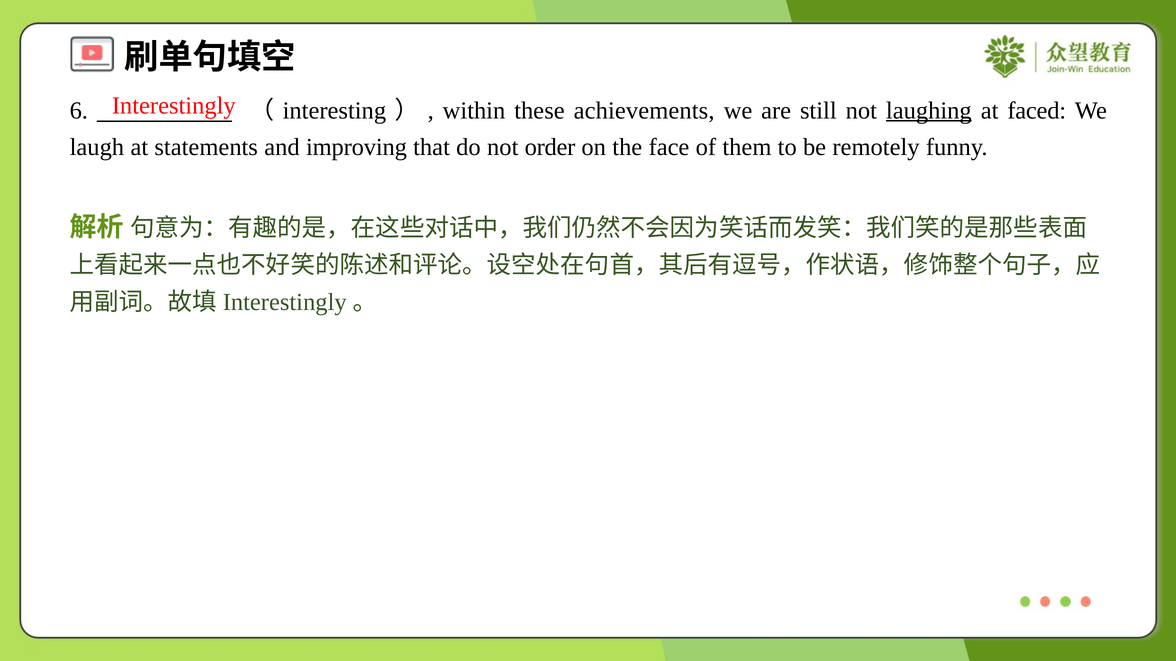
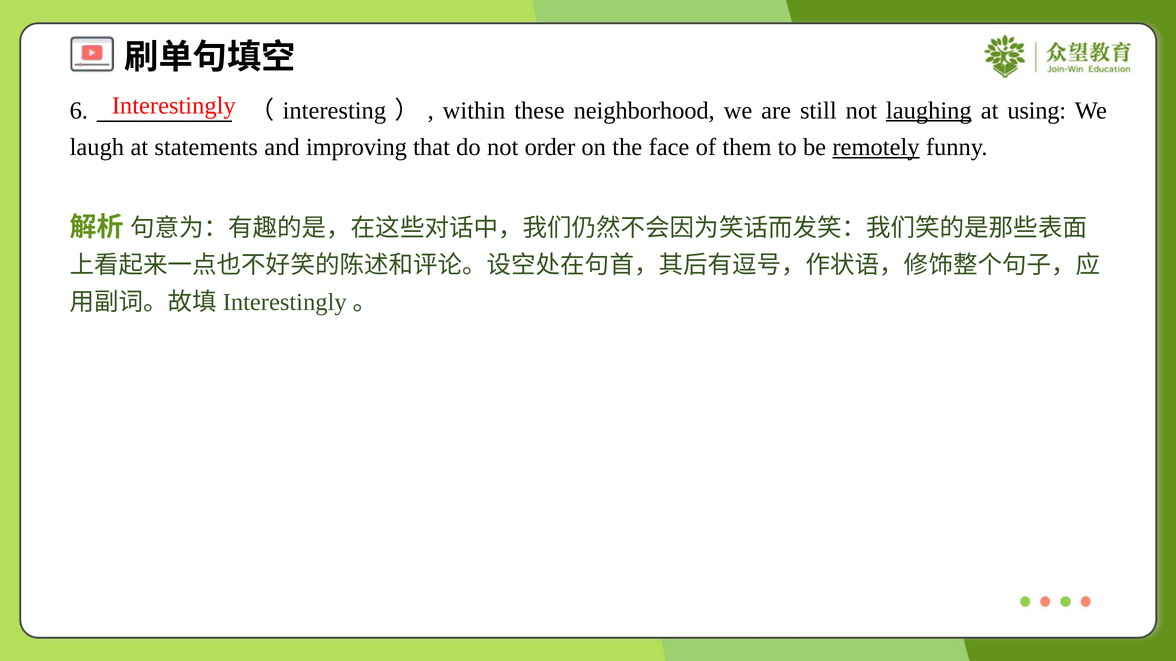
achievements: achievements -> neighborhood (644, 111)
faced: faced -> using (1037, 111)
remotely underline: none -> present (876, 147)
